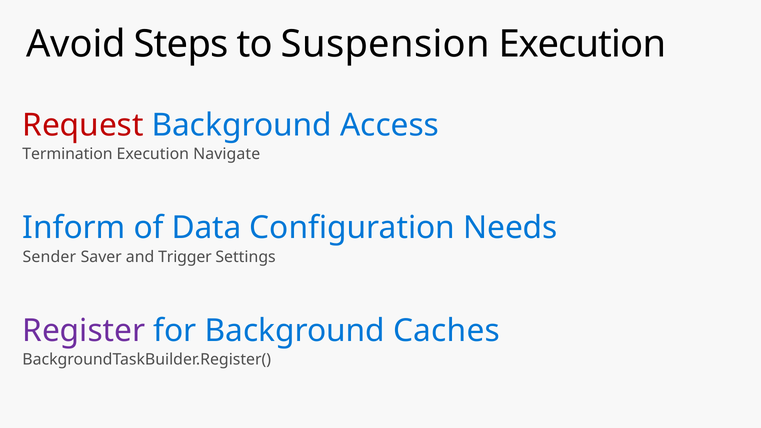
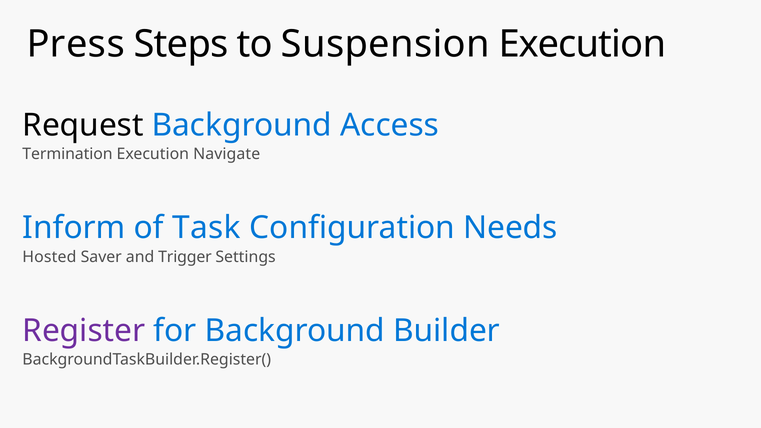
Avoid: Avoid -> Press (76, 44)
Request colour: red -> black (83, 125)
Data: Data -> Task (206, 228)
Sender: Sender -> Hosted (49, 257)
Caches: Caches -> Builder (447, 331)
